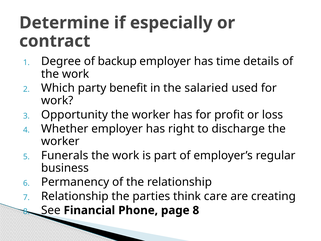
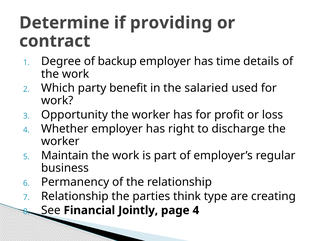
especially: especially -> providing (171, 23)
Funerals: Funerals -> Maintain (65, 155)
care: care -> type (216, 196)
Phone: Phone -> Jointly (138, 210)
page 8: 8 -> 4 (196, 210)
